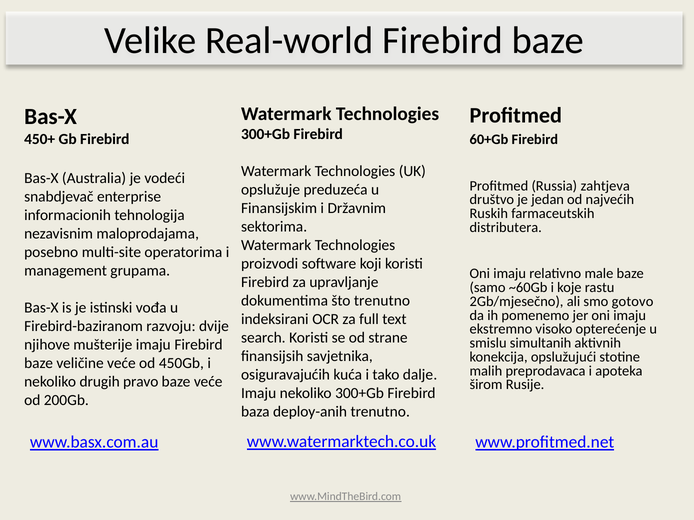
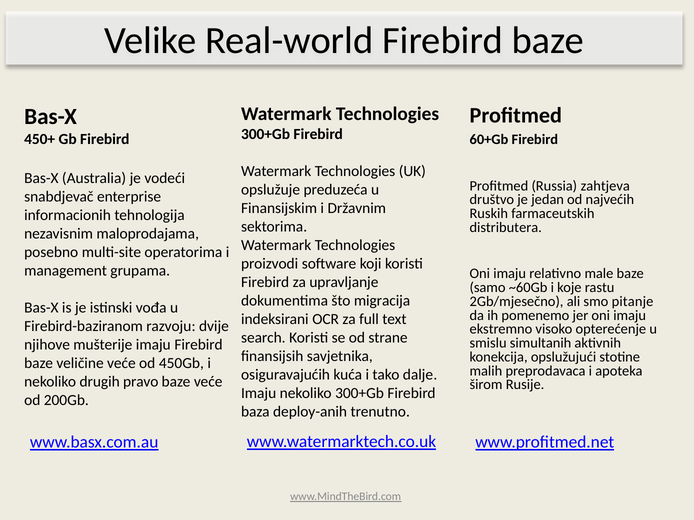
što trenutno: trenutno -> migracija (382, 301)
gotovo: gotovo -> pitanje (633, 302)
